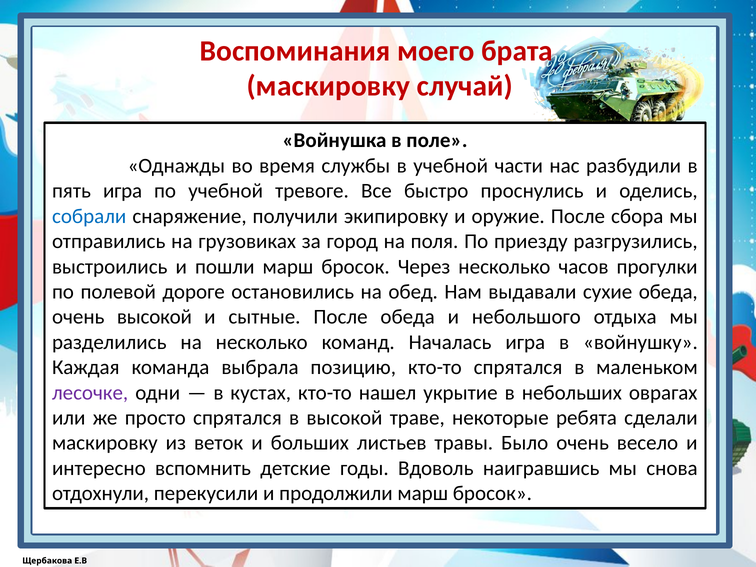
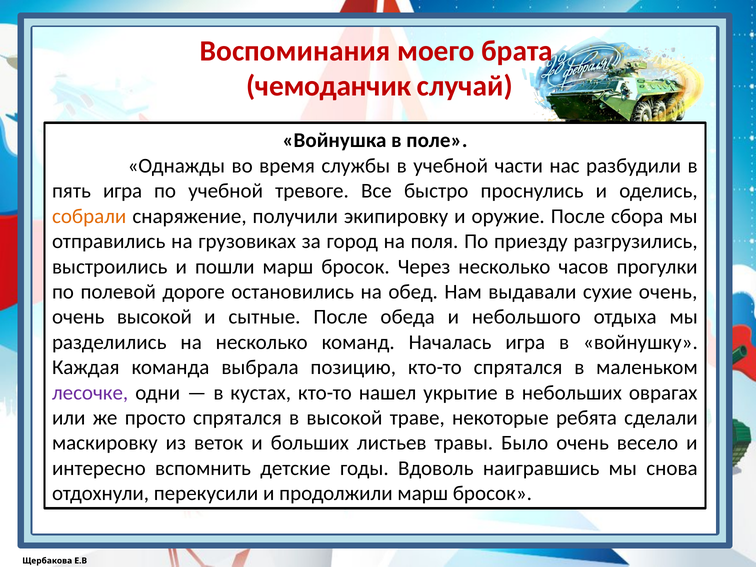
маскировку: маскировку -> чемоданчик (329, 86)
собрали colour: blue -> orange (89, 216)
сухие обеда: обеда -> очень (668, 292)
